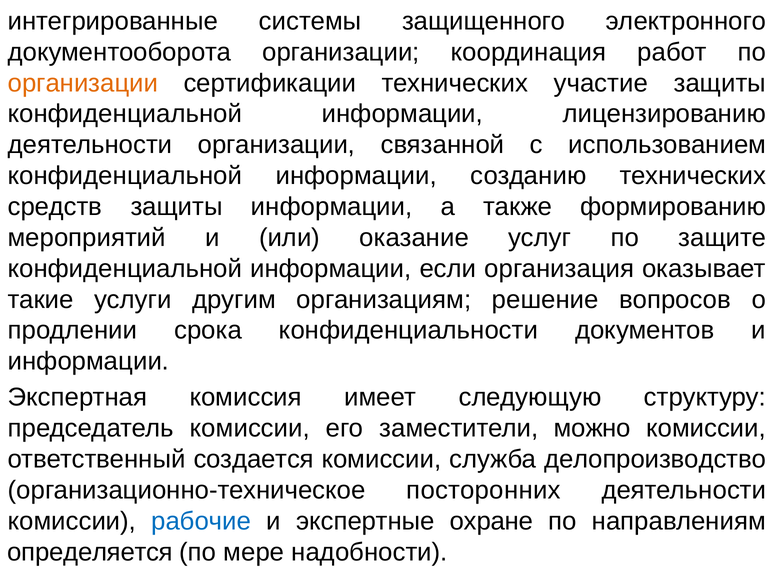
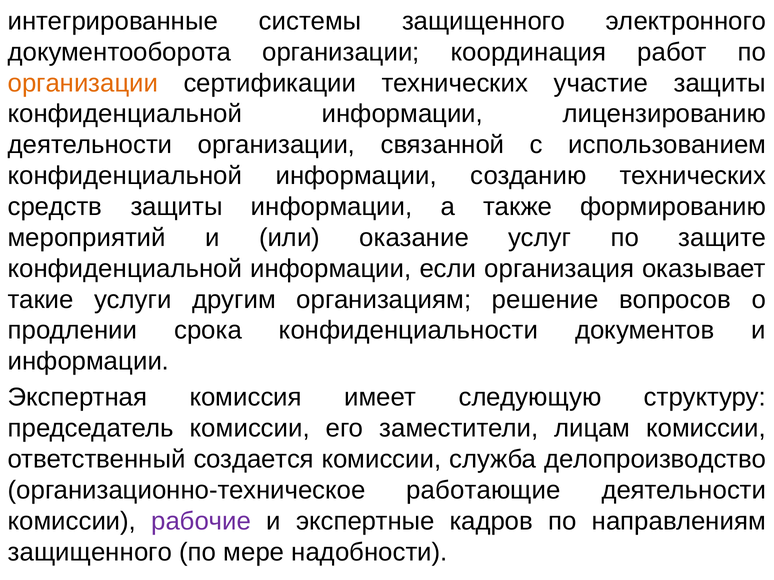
можно: можно -> лицам (592, 429)
посторонних: посторонних -> работающие (484, 491)
рабочие colour: blue -> purple (201, 522)
охране: охране -> кадров (491, 522)
определяется: определяется -> защищенного (90, 553)
